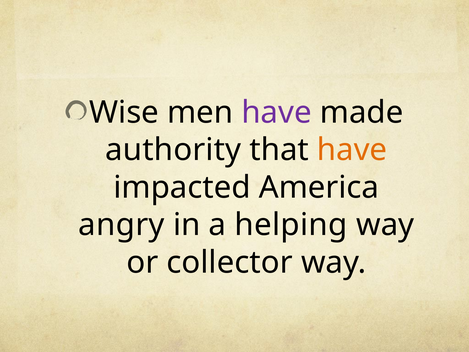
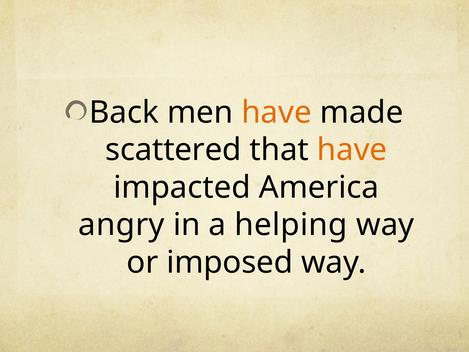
Wise: Wise -> Back (124, 112)
have colour: purple -> orange (277, 112)
authority: authority -> scattered (173, 150)
collector: collector -> imposed (230, 262)
